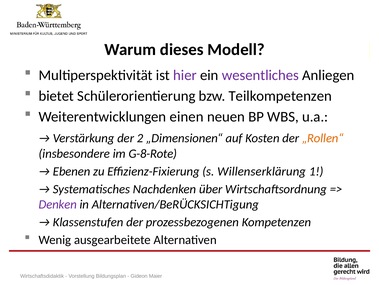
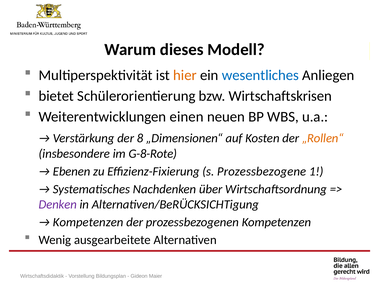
hier colour: purple -> orange (185, 75)
wesentliches colour: purple -> blue (260, 75)
Teilkompetenzen: Teilkompetenzen -> Wirtschaftskrisen (280, 96)
2: 2 -> 8 (140, 138)
Willenserklärung: Willenserklärung -> Prozessbezogene (262, 171)
Klassenstufen: Klassenstufen -> Kompetenzen (88, 222)
